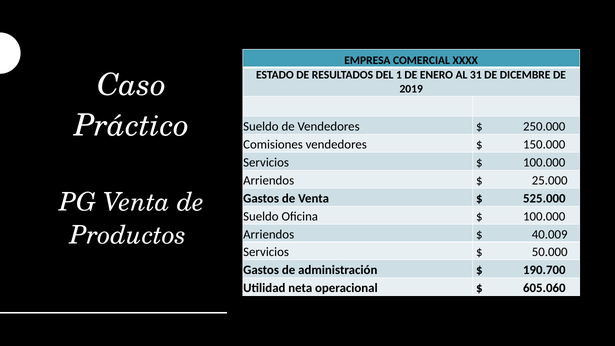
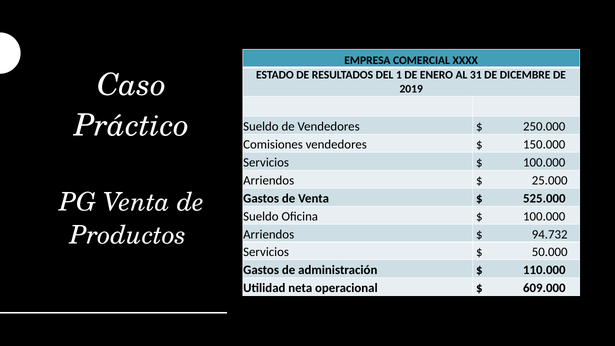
40.009: 40.009 -> 94.732 (550, 234)
190.700: 190.700 -> 110.000 (544, 270)
605.060: 605.060 -> 609.000 (544, 288)
